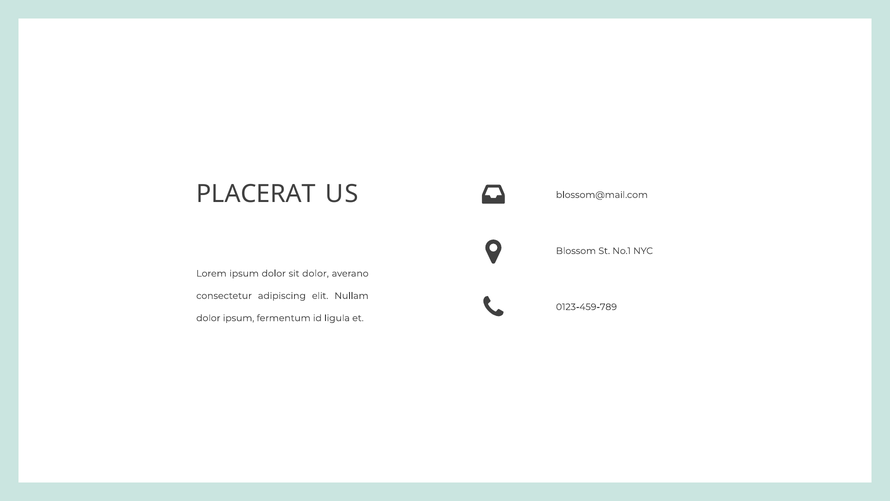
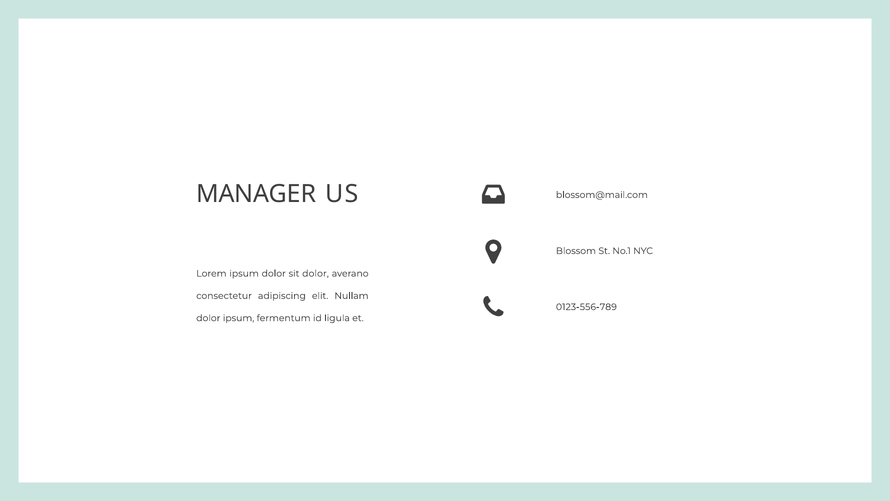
PLACERAT: PLACERAT -> MANAGER (256, 194)
0123-459-789: 0123-459-789 -> 0123-556-789 (586, 307)
